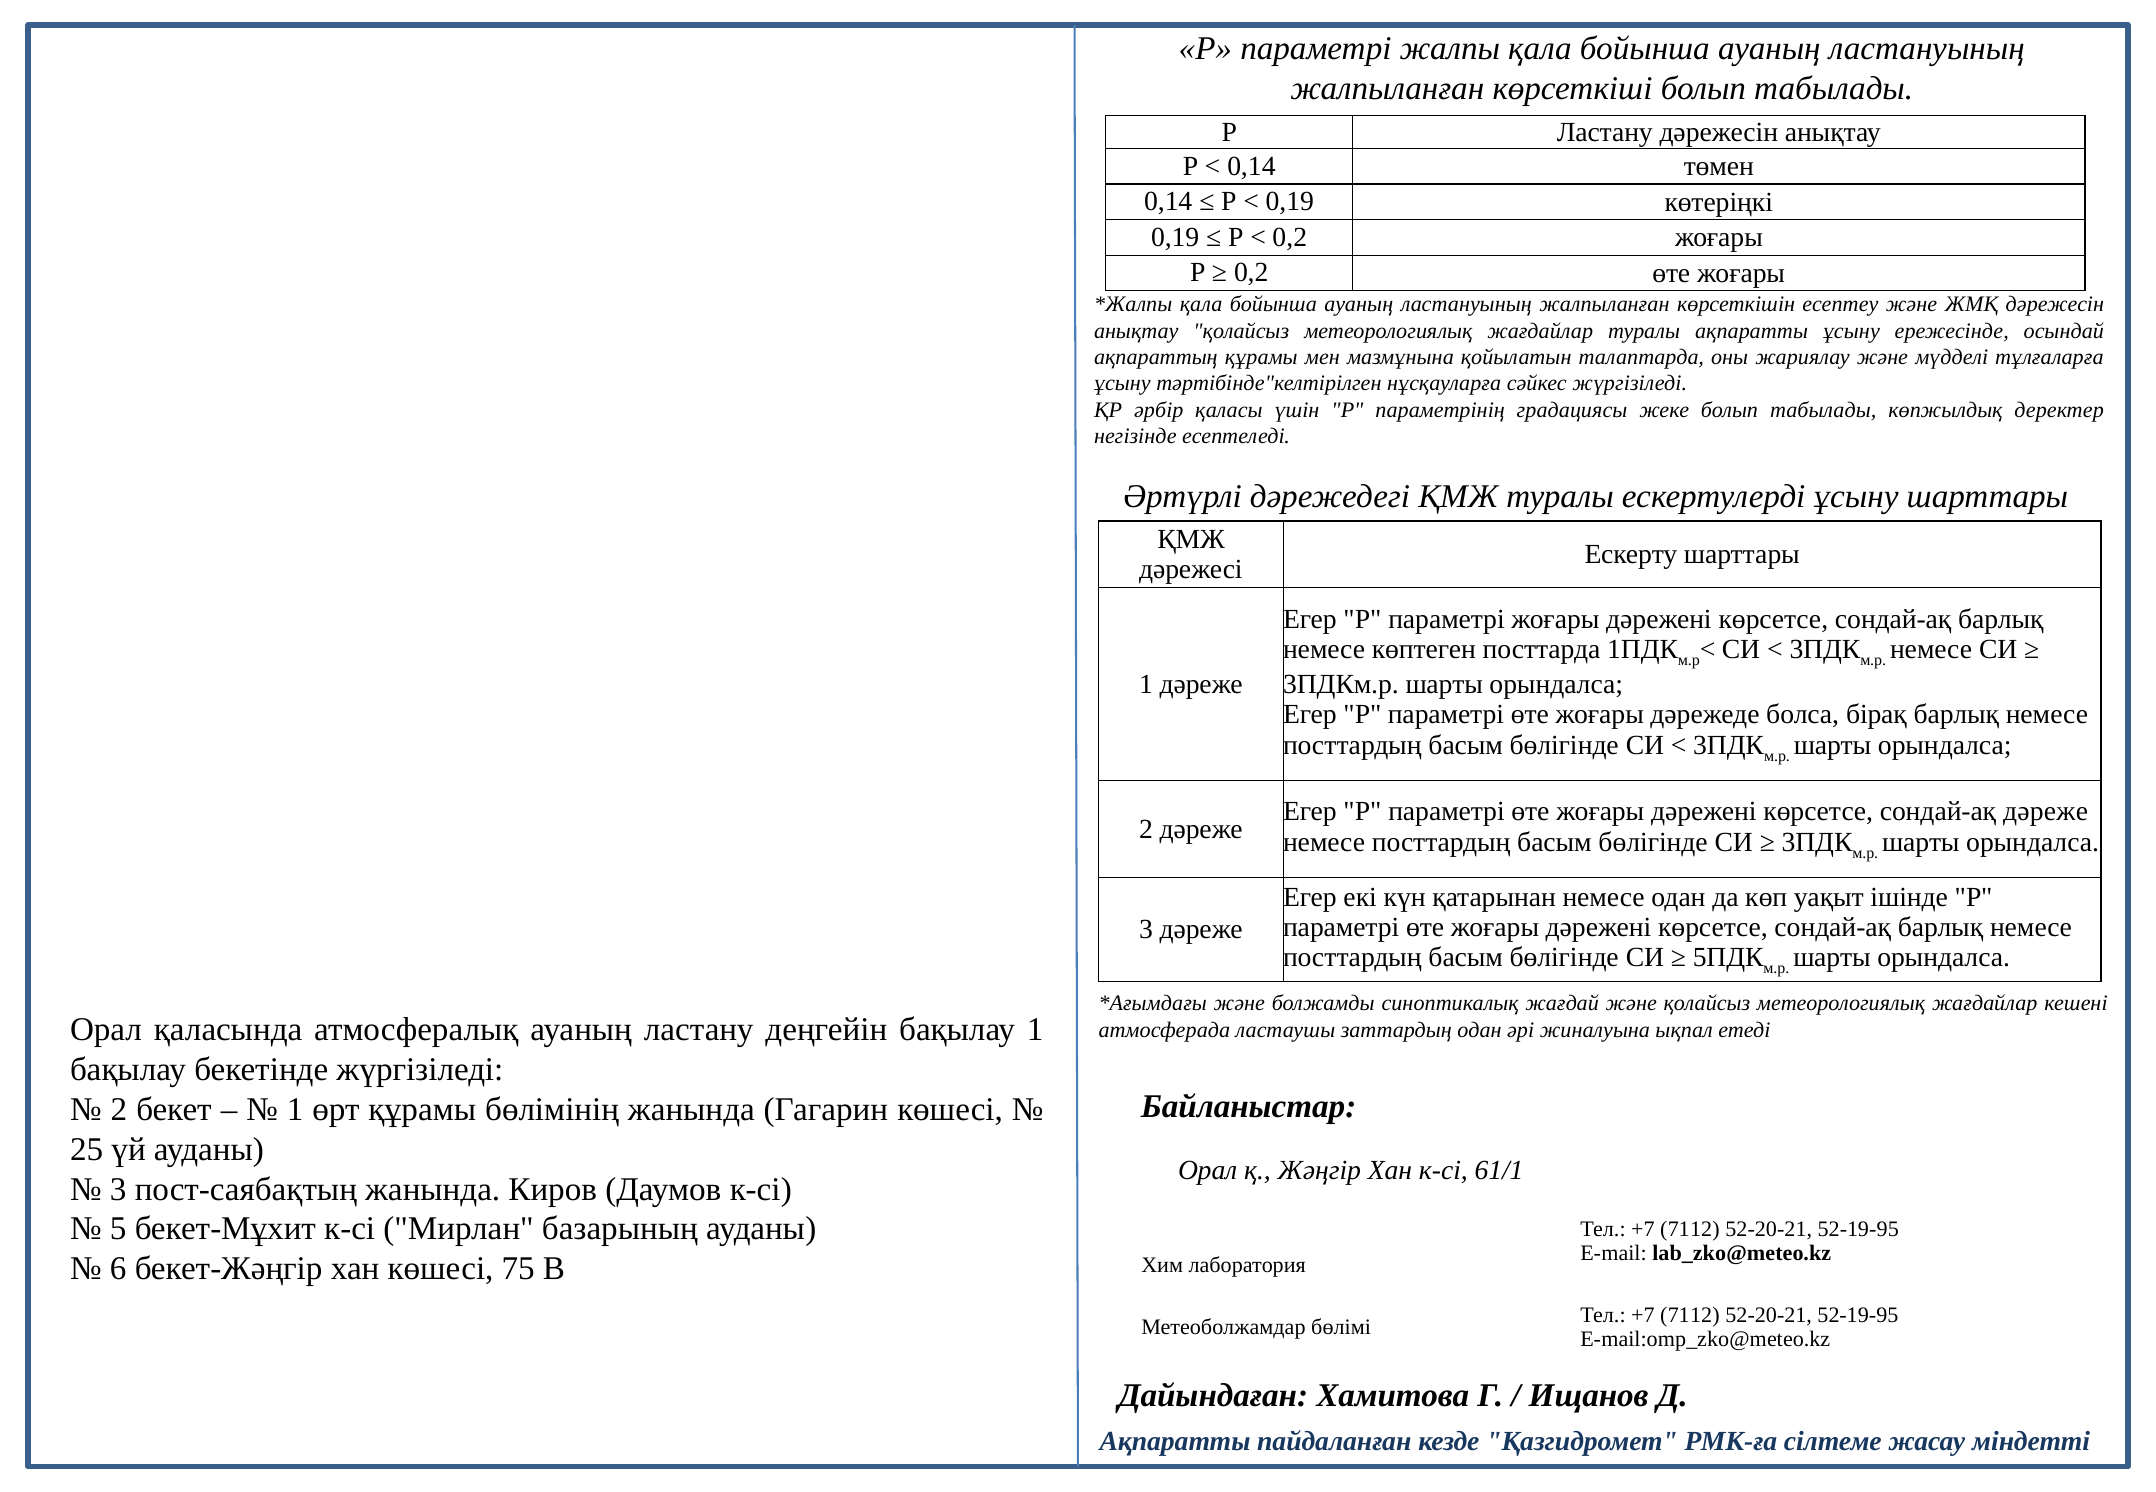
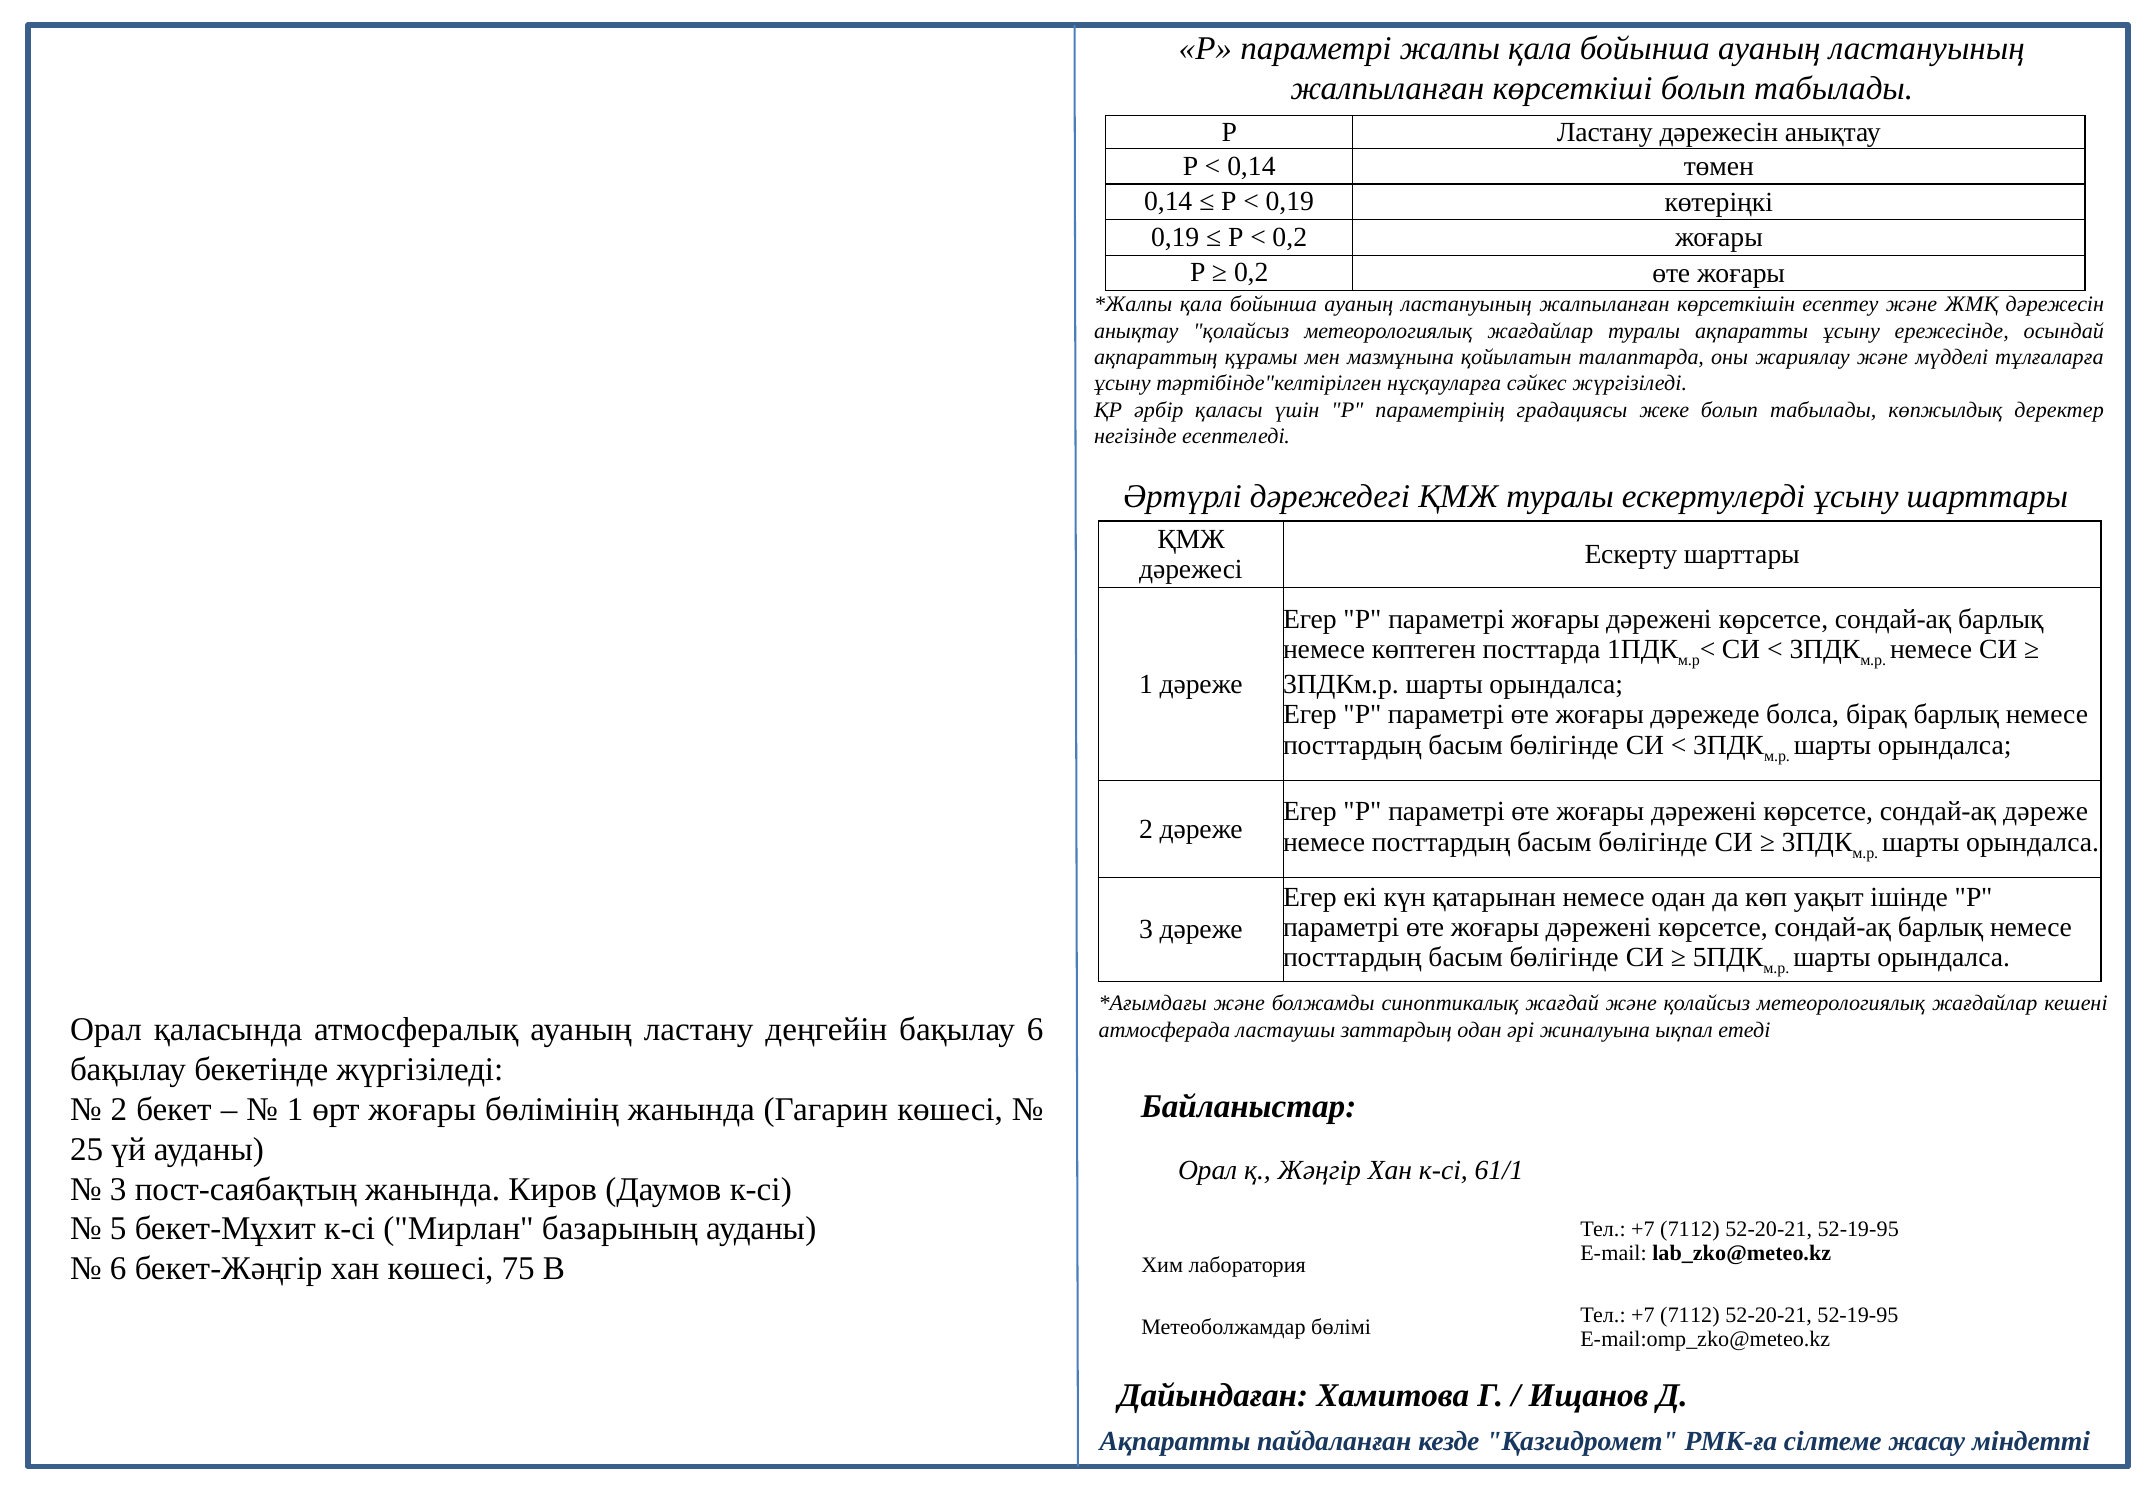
бақылау 1: 1 -> 6 (1035, 1030)
өрт құрамы: құрамы -> жоғары (422, 1110)
